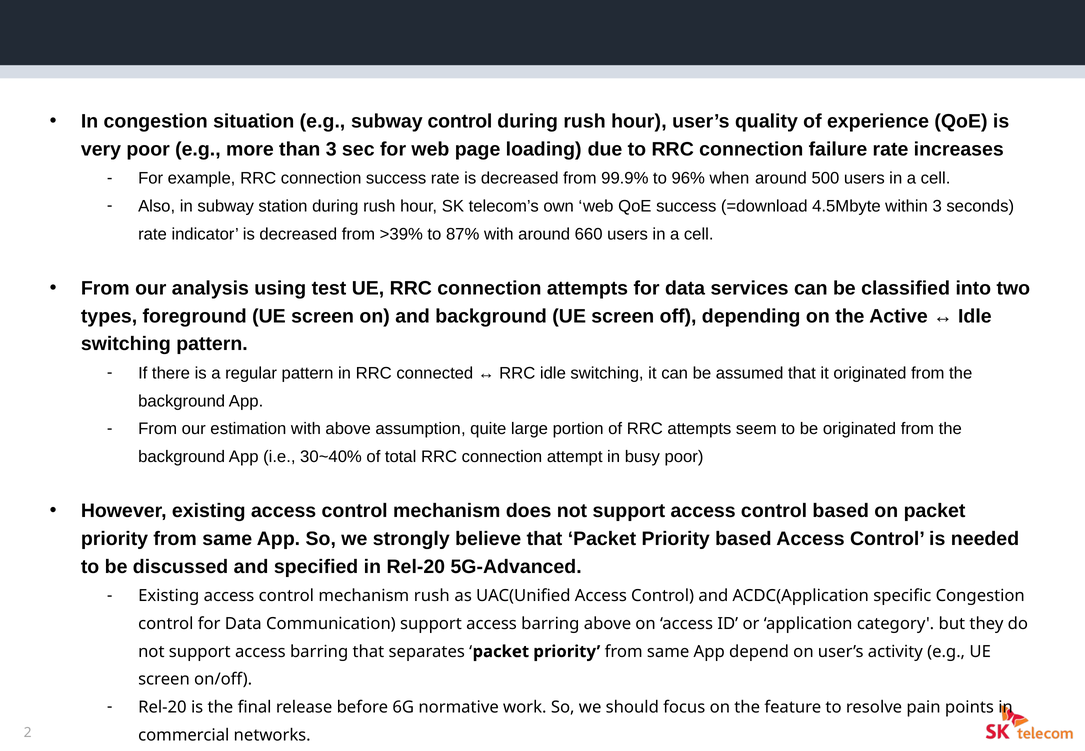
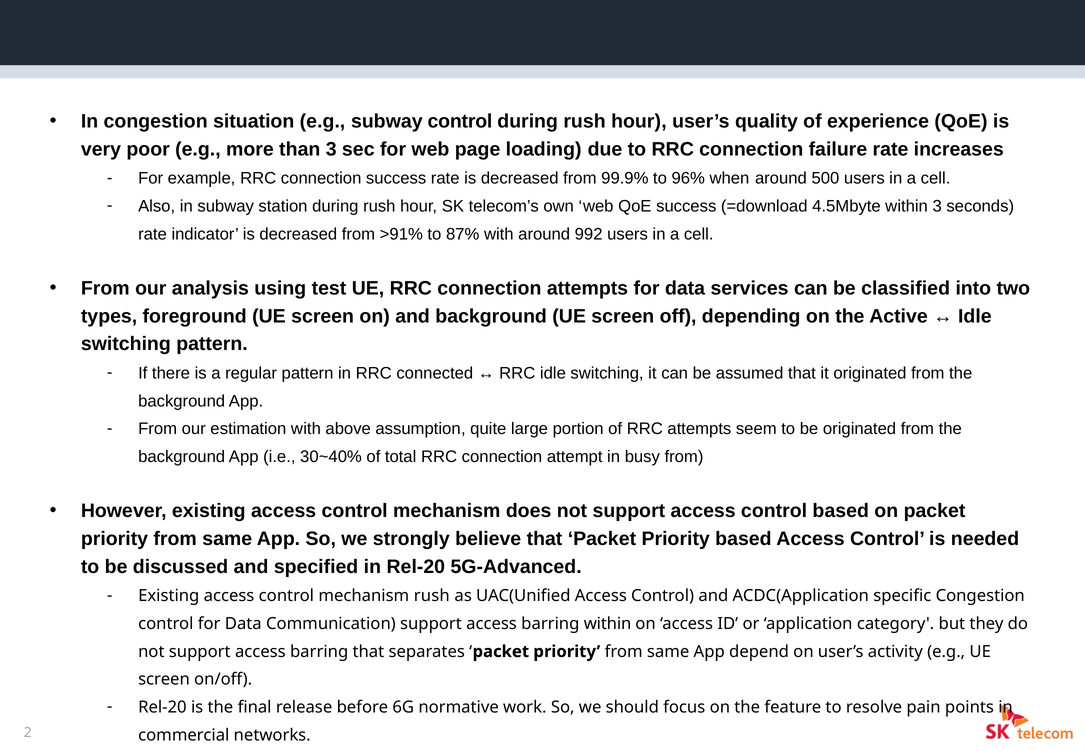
>39%: >39% -> >91% (401, 234)
660: 660 -> 992 (589, 234)
busy poor: poor -> from (684, 457)
barring above: above -> within (608, 624)
